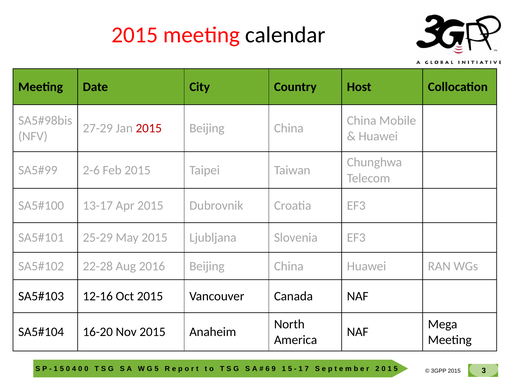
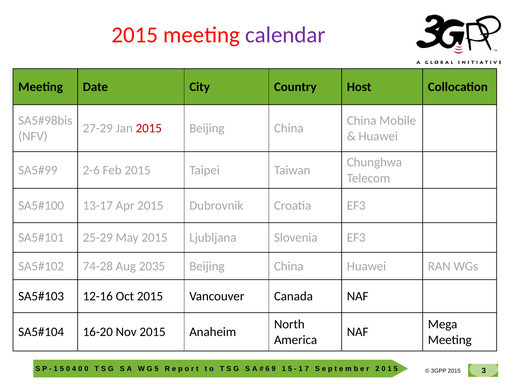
calendar colour: black -> purple (285, 35)
22-28: 22-28 -> 74-28 (98, 266)
2016: 2016 -> 2035 (152, 266)
